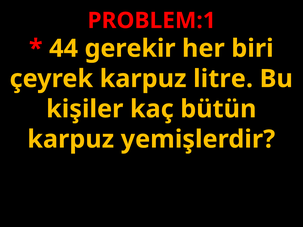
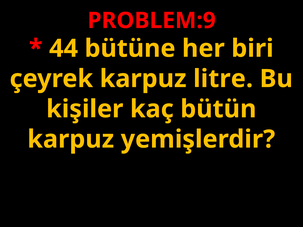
PROBLEM:1: PROBLEM:1 -> PROBLEM:9 (152, 21)
gerekir: gerekir -> bütüne (130, 49)
